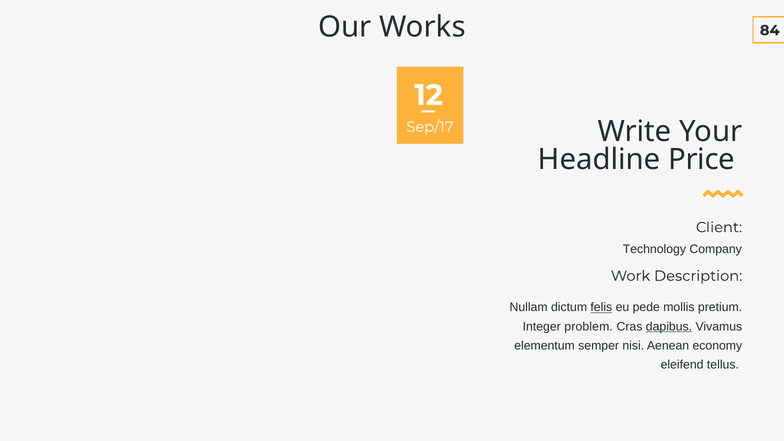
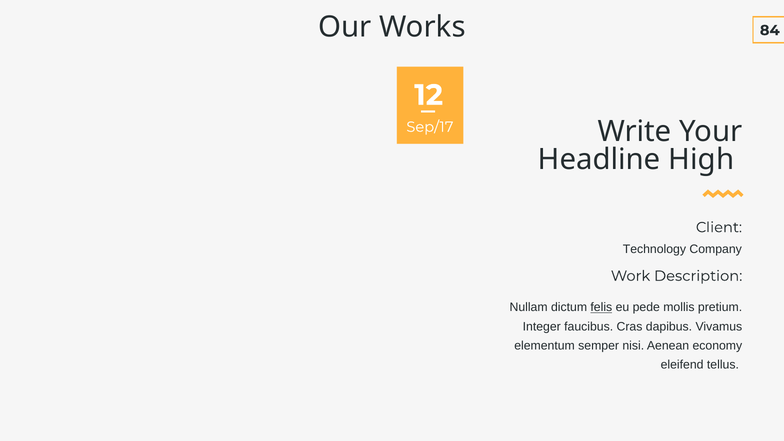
Price: Price -> High (701, 160)
problem: problem -> faucibus (589, 326)
dapibus underline: present -> none (669, 326)
